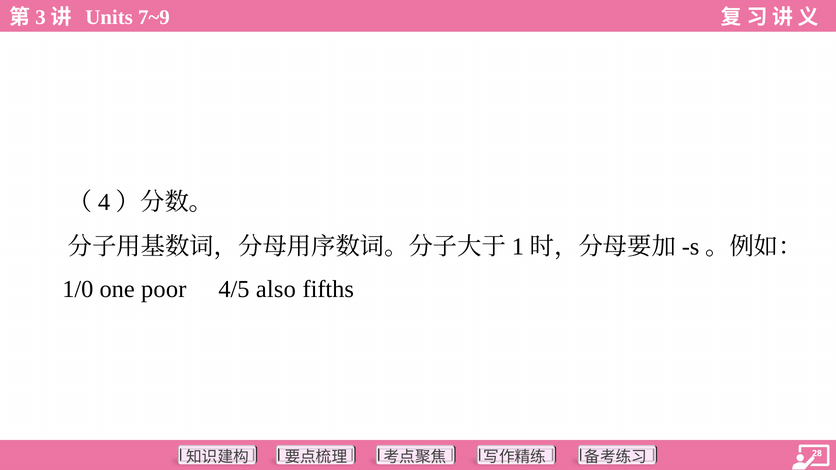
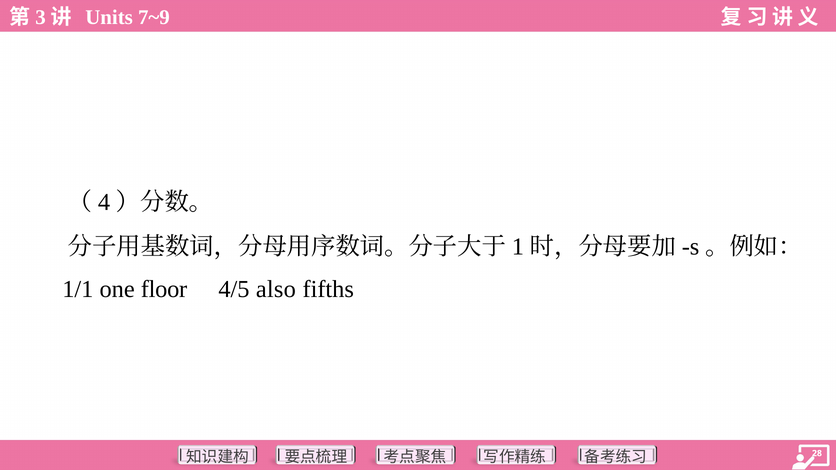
1/0: 1/0 -> 1/1 (78, 289)
poor: poor -> floor (164, 289)
